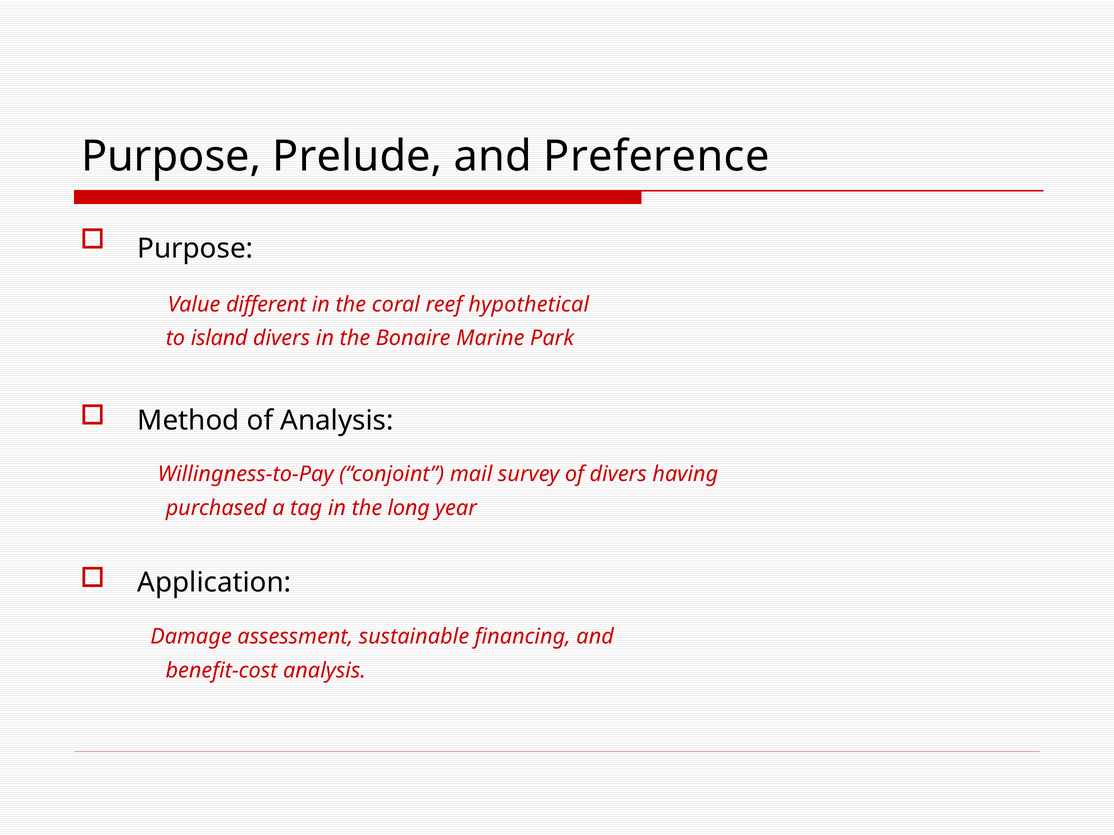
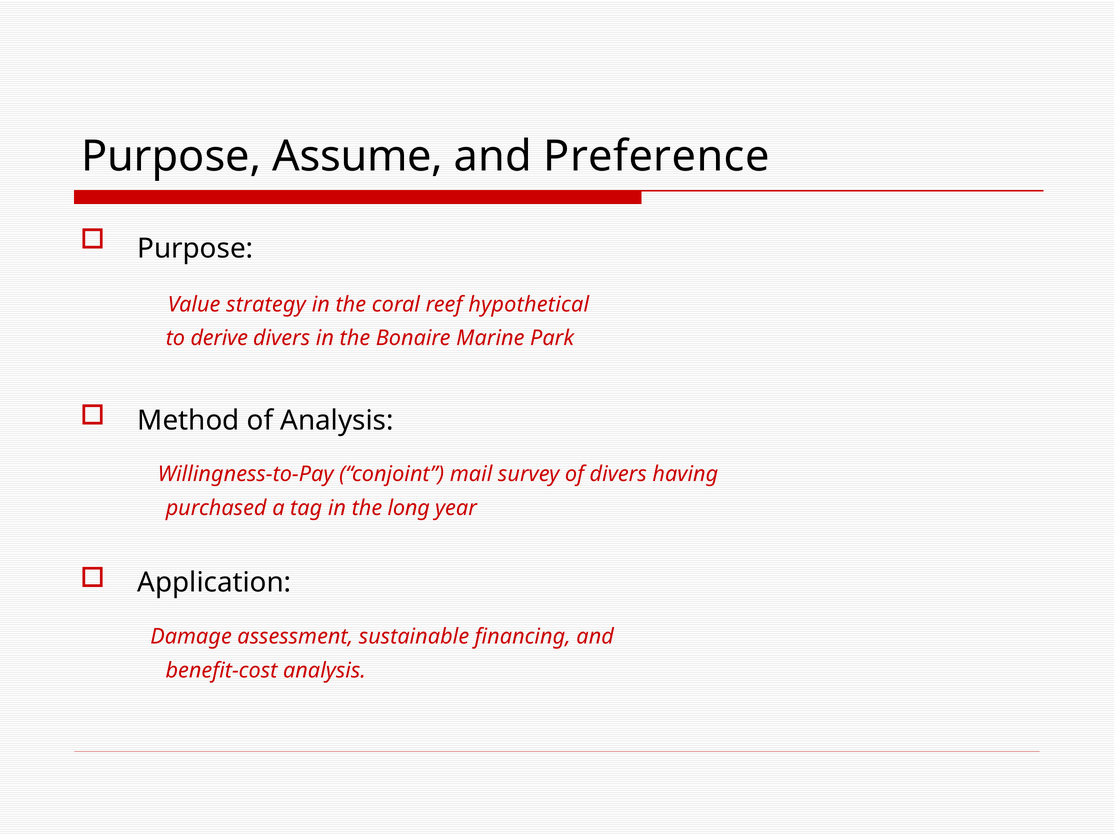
Prelude: Prelude -> Assume (358, 157)
different: different -> strategy (266, 305)
island: island -> derive (219, 338)
